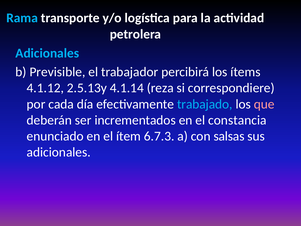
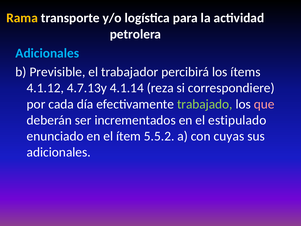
Rama colour: light blue -> yellow (22, 18)
2.5.13y: 2.5.13y -> 4.7.13y (87, 88)
trabajado colour: light blue -> light green (205, 104)
constancia: constancia -> estipulado (237, 120)
6.7.3: 6.7.3 -> 5.5.2 (159, 136)
salsas: salsas -> cuyas (229, 136)
